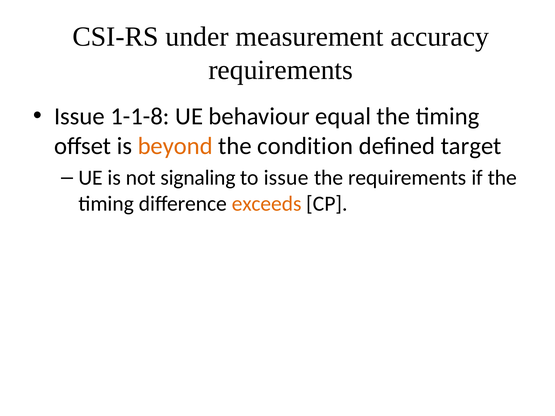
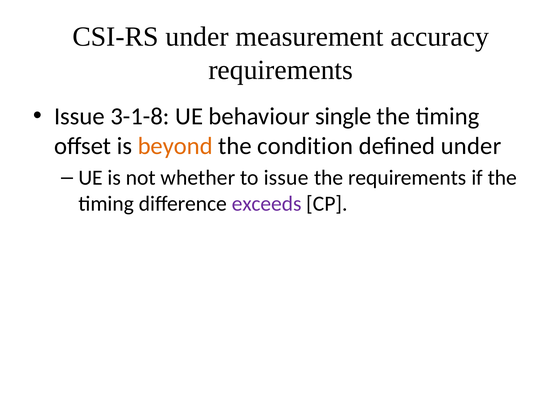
1-1-8: 1-1-8 -> 3-1-8 (140, 116)
equal: equal -> single (343, 116)
defined target: target -> under (471, 146)
signaling: signaling -> whether (198, 178)
exceeds colour: orange -> purple (267, 204)
